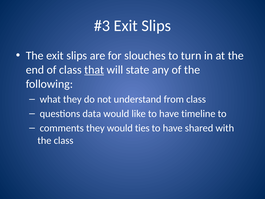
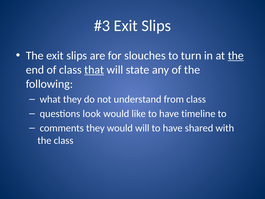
the underline: none -> present (236, 56)
data: data -> look (92, 114)
would ties: ties -> will (142, 128)
